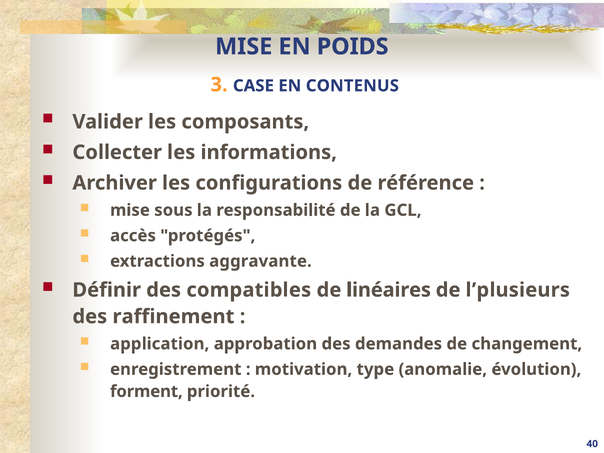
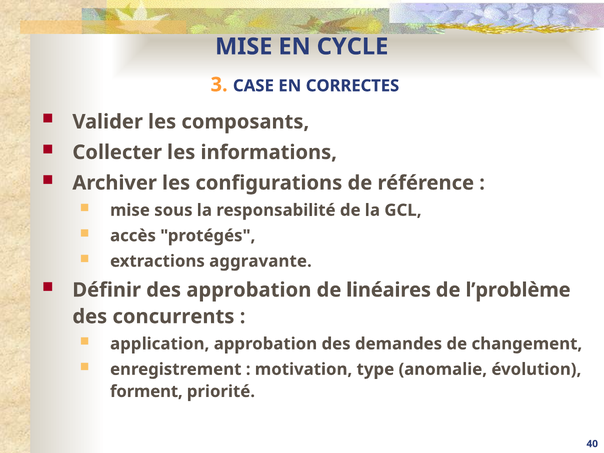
POIDS: POIDS -> CYCLE (353, 47)
CONTENUS: CONTENUS -> CORRECTES (353, 86)
des compatibles: compatibles -> approbation (249, 290)
l’plusieurs: l’plusieurs -> l’problème (518, 290)
raffinement: raffinement -> concurrents (173, 317)
